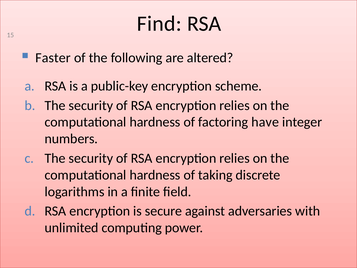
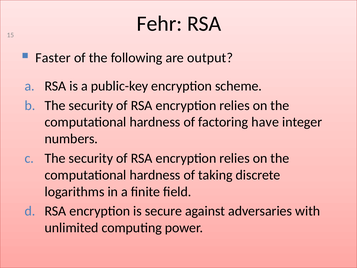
Find: Find -> Fehr (159, 24)
altered: altered -> output (210, 58)
